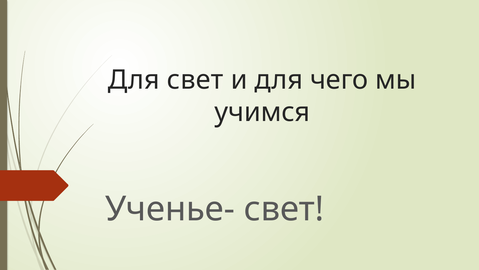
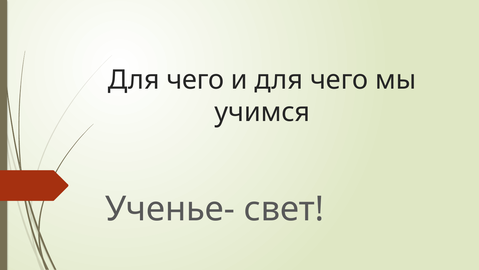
свет: свет -> чего (195, 80)
